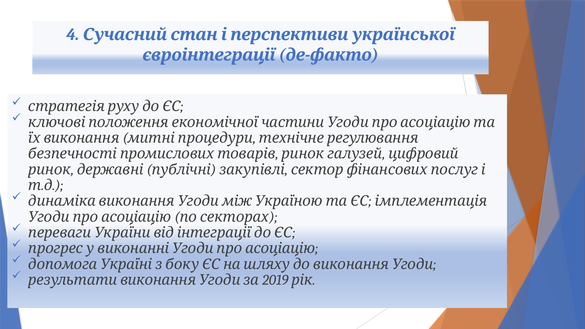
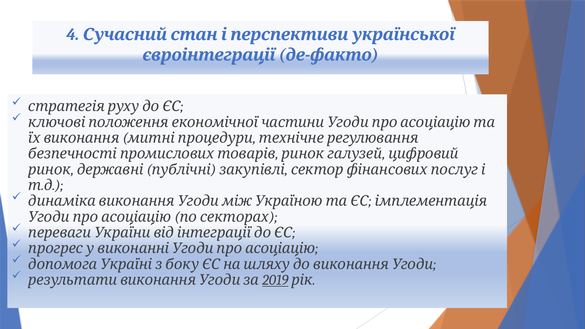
2019 underline: none -> present (275, 280)
